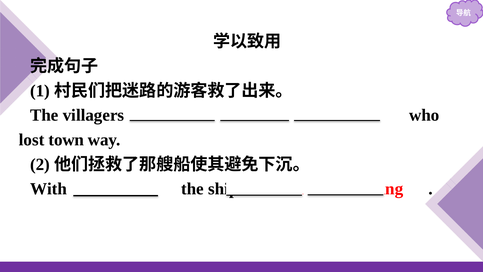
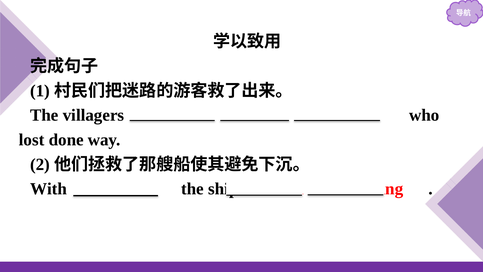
town: town -> done (66, 140)
